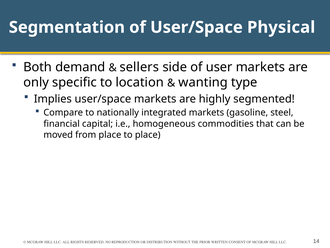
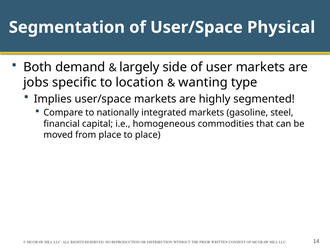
sellers: sellers -> largely (139, 67)
only: only -> jobs (36, 82)
